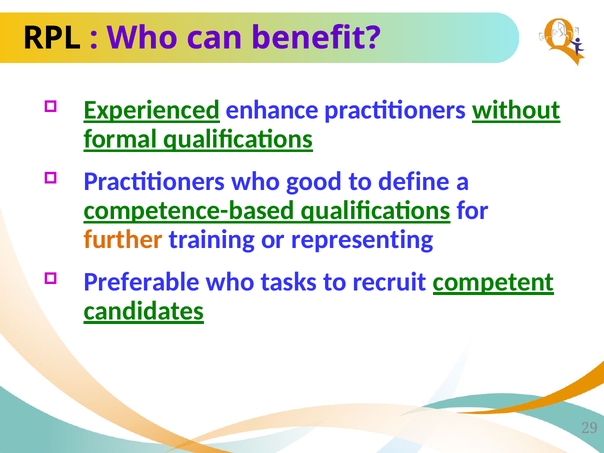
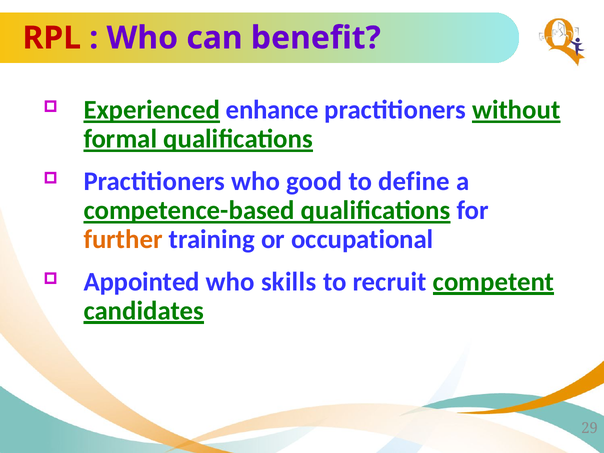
RPL colour: black -> red (52, 38)
representing: representing -> occupational (362, 240)
Preferable: Preferable -> Appointed (142, 282)
tasks: tasks -> skills (289, 282)
